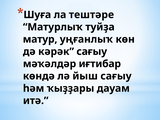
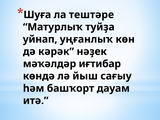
матур: матур -> уйнап (40, 39)
кәрәк сағыу: сағыу -> нәҙек (92, 52)
ҡыҙҙары: ҡыҙҙары -> башҡорт (71, 88)
